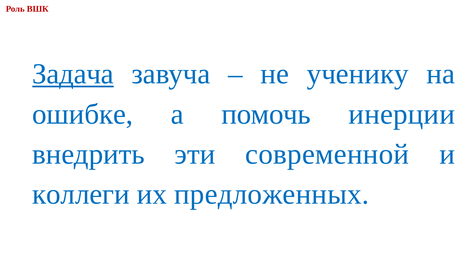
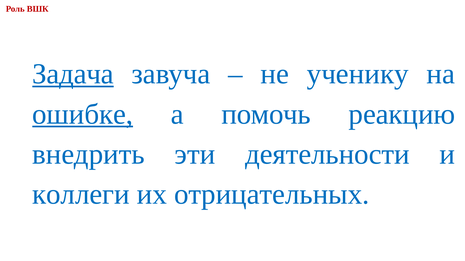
ошибке underline: none -> present (83, 114)
инерции: инерции -> реакцию (402, 114)
современной: современной -> деятельности (327, 154)
предложенных: предложенных -> отрицательных (272, 195)
